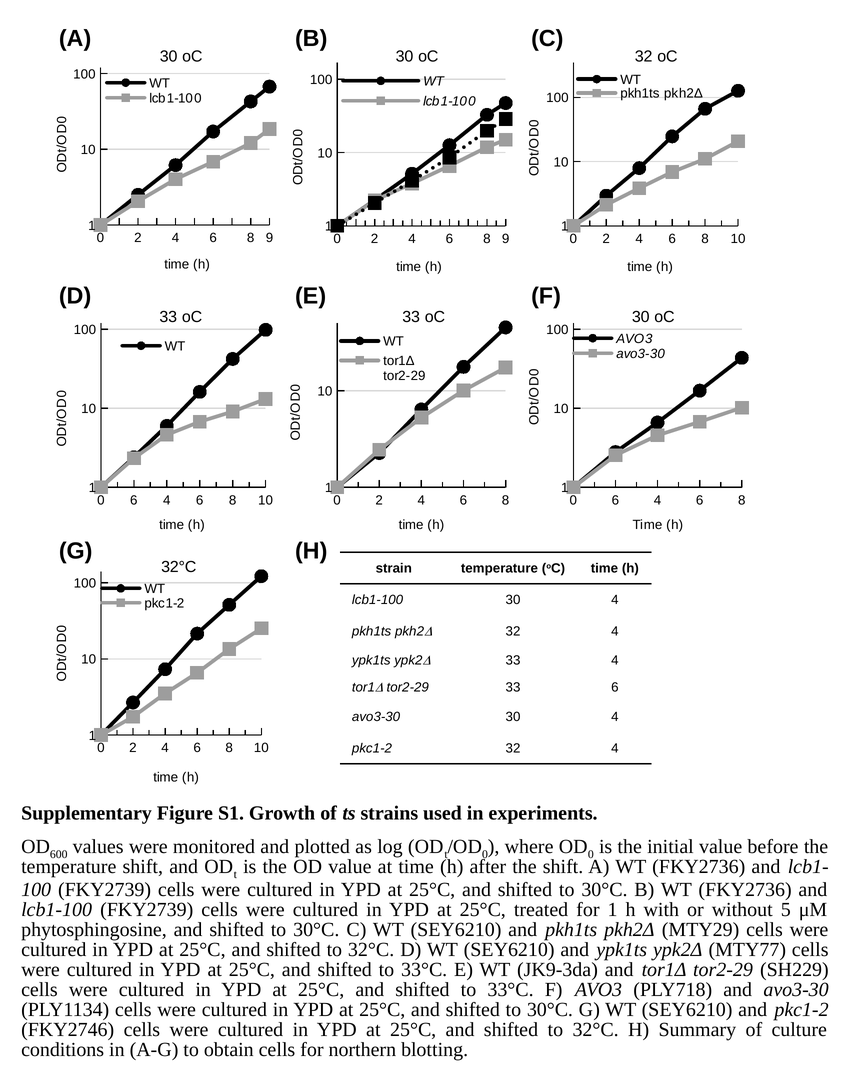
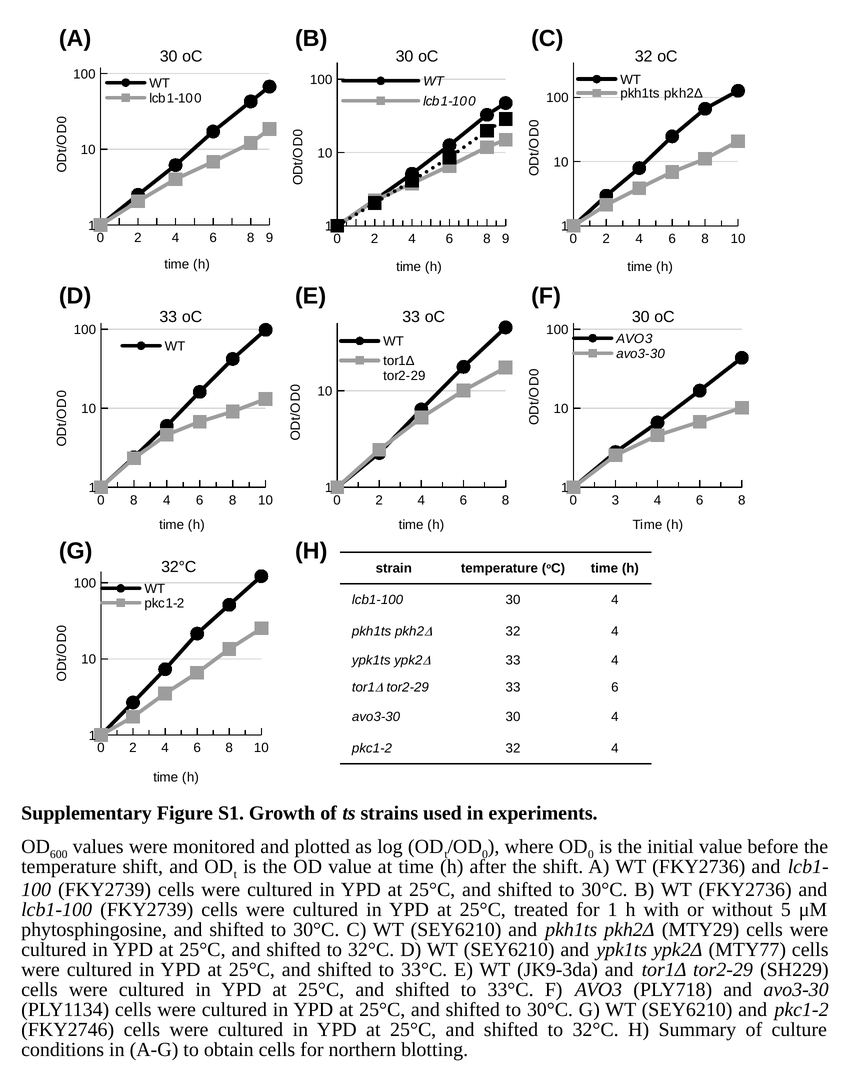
6: 6 -> 8 (134, 500)
6: 6 -> 3 (615, 500)
